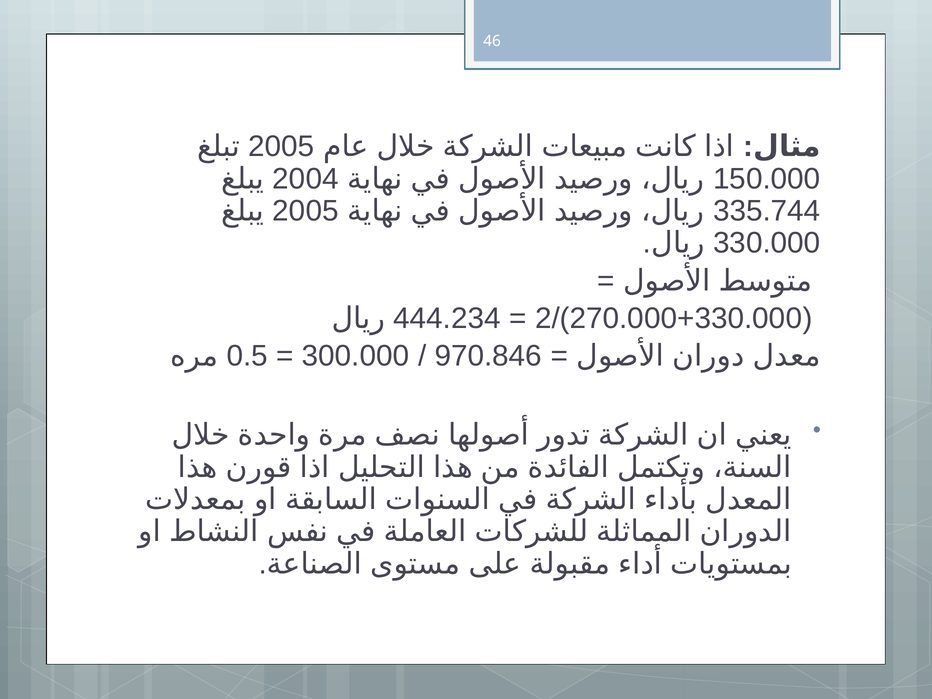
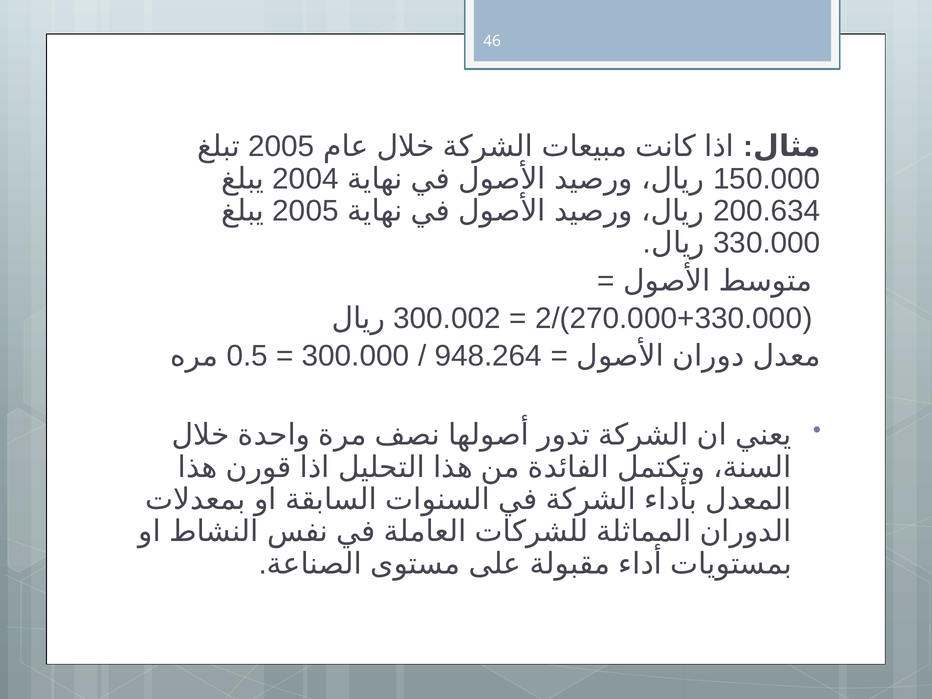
335.744: 335.744 -> 200.634 (767, 211)
444.234: 444.234 -> 300.002 (447, 318)
970.846: 970.846 -> 948.264 (488, 356)
